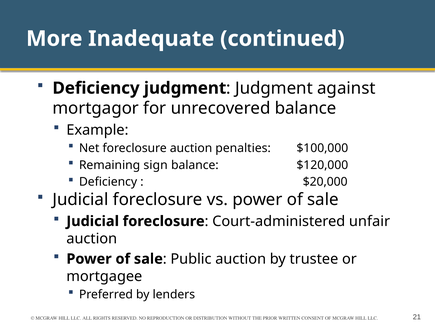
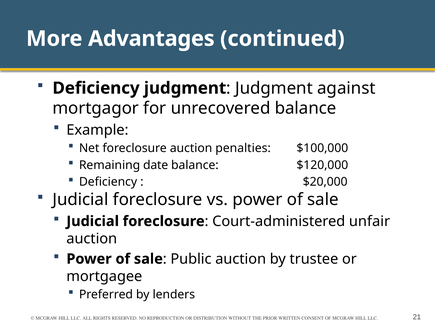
Inadequate: Inadequate -> Advantages (151, 39)
sign: sign -> date (156, 165)
